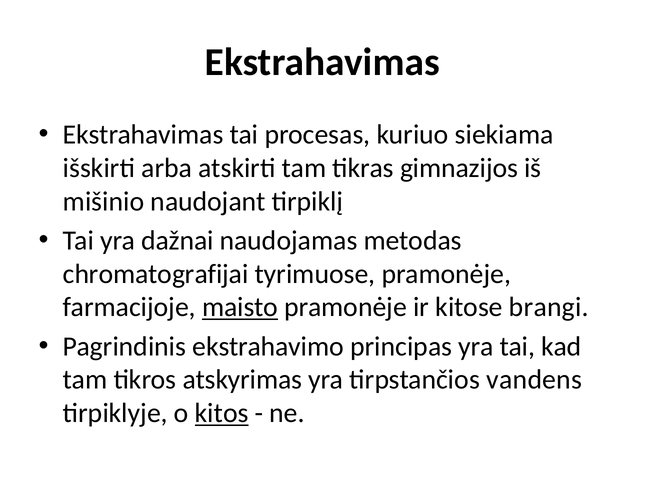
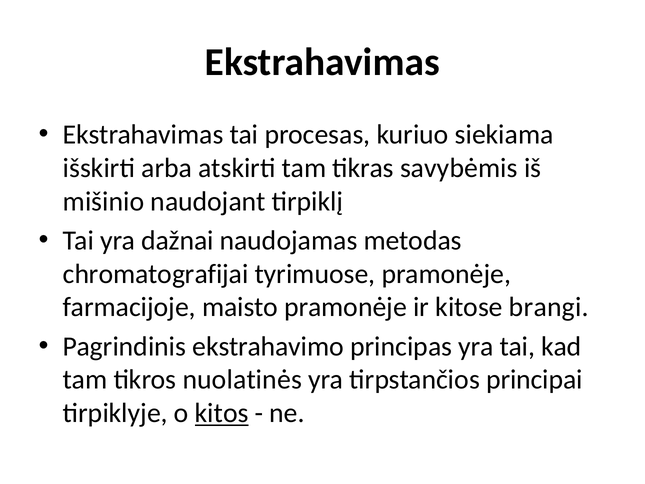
gimnazijos: gimnazijos -> savybėmis (459, 168)
maisto underline: present -> none (240, 307)
atskyrimas: atskyrimas -> nuolatinės (242, 380)
vandens: vandens -> principai (534, 380)
